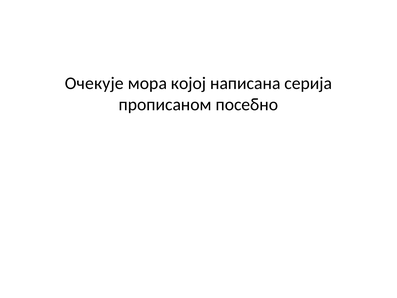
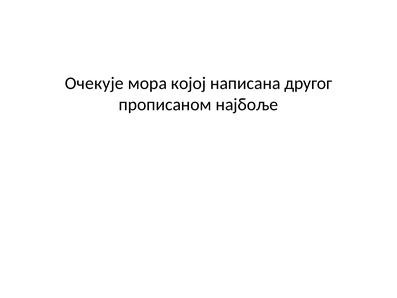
серија: серија -> другог (308, 83)
посебно: посебно -> најбоље (247, 104)
